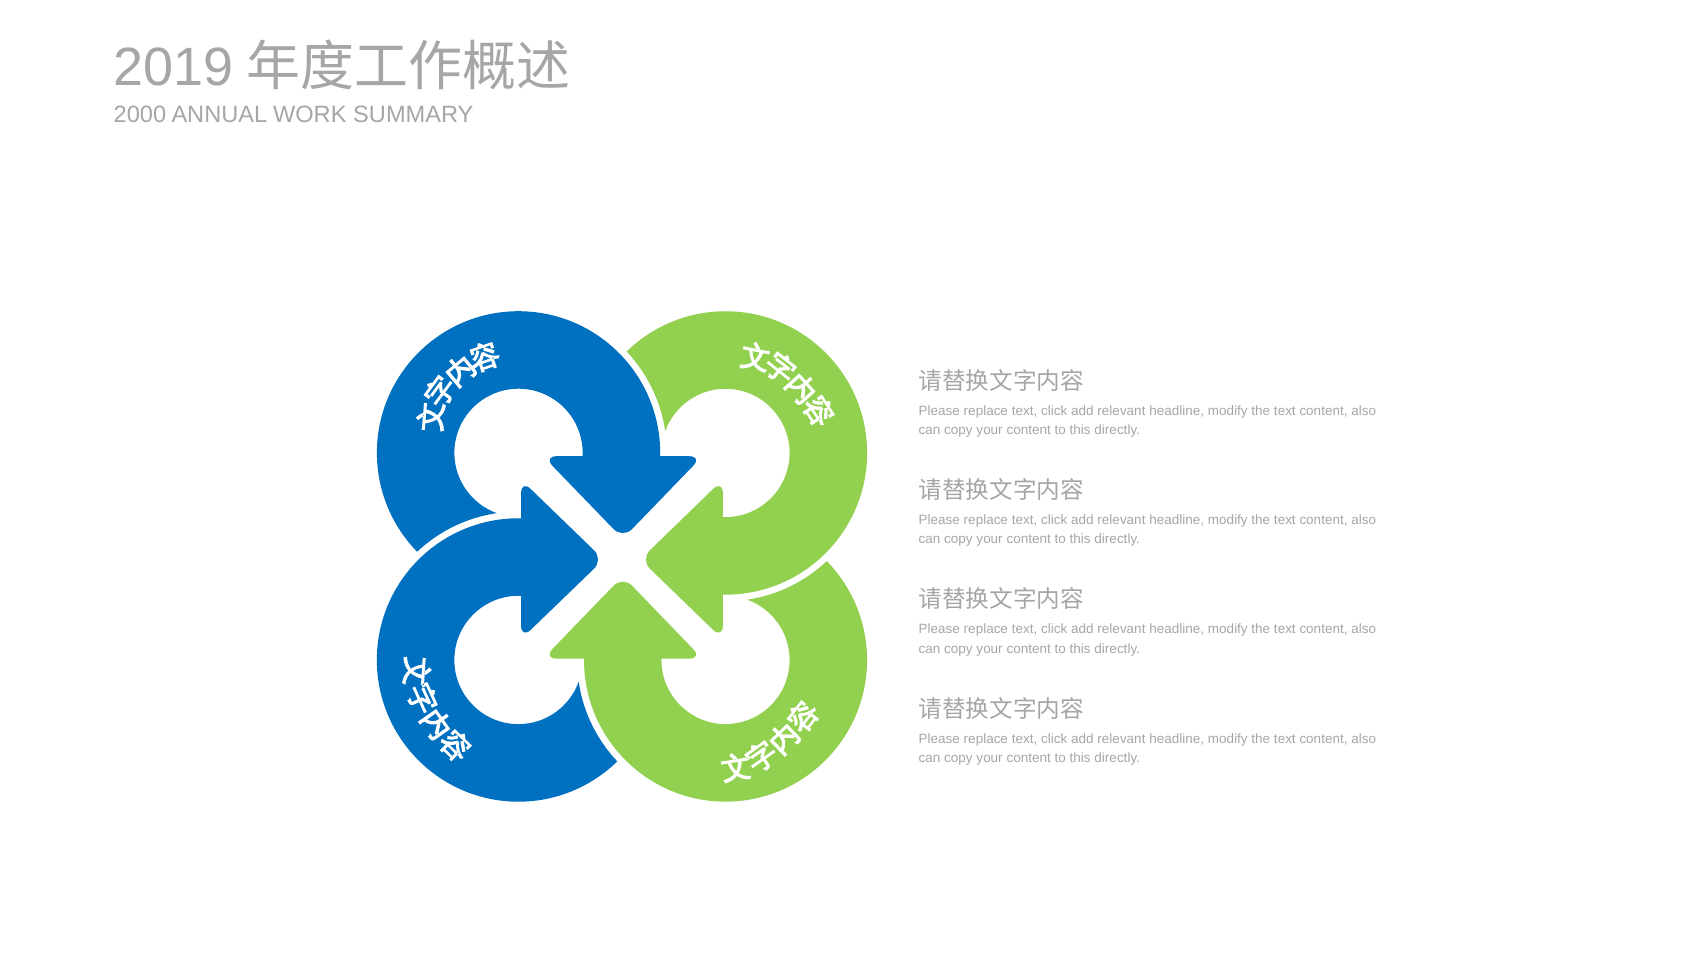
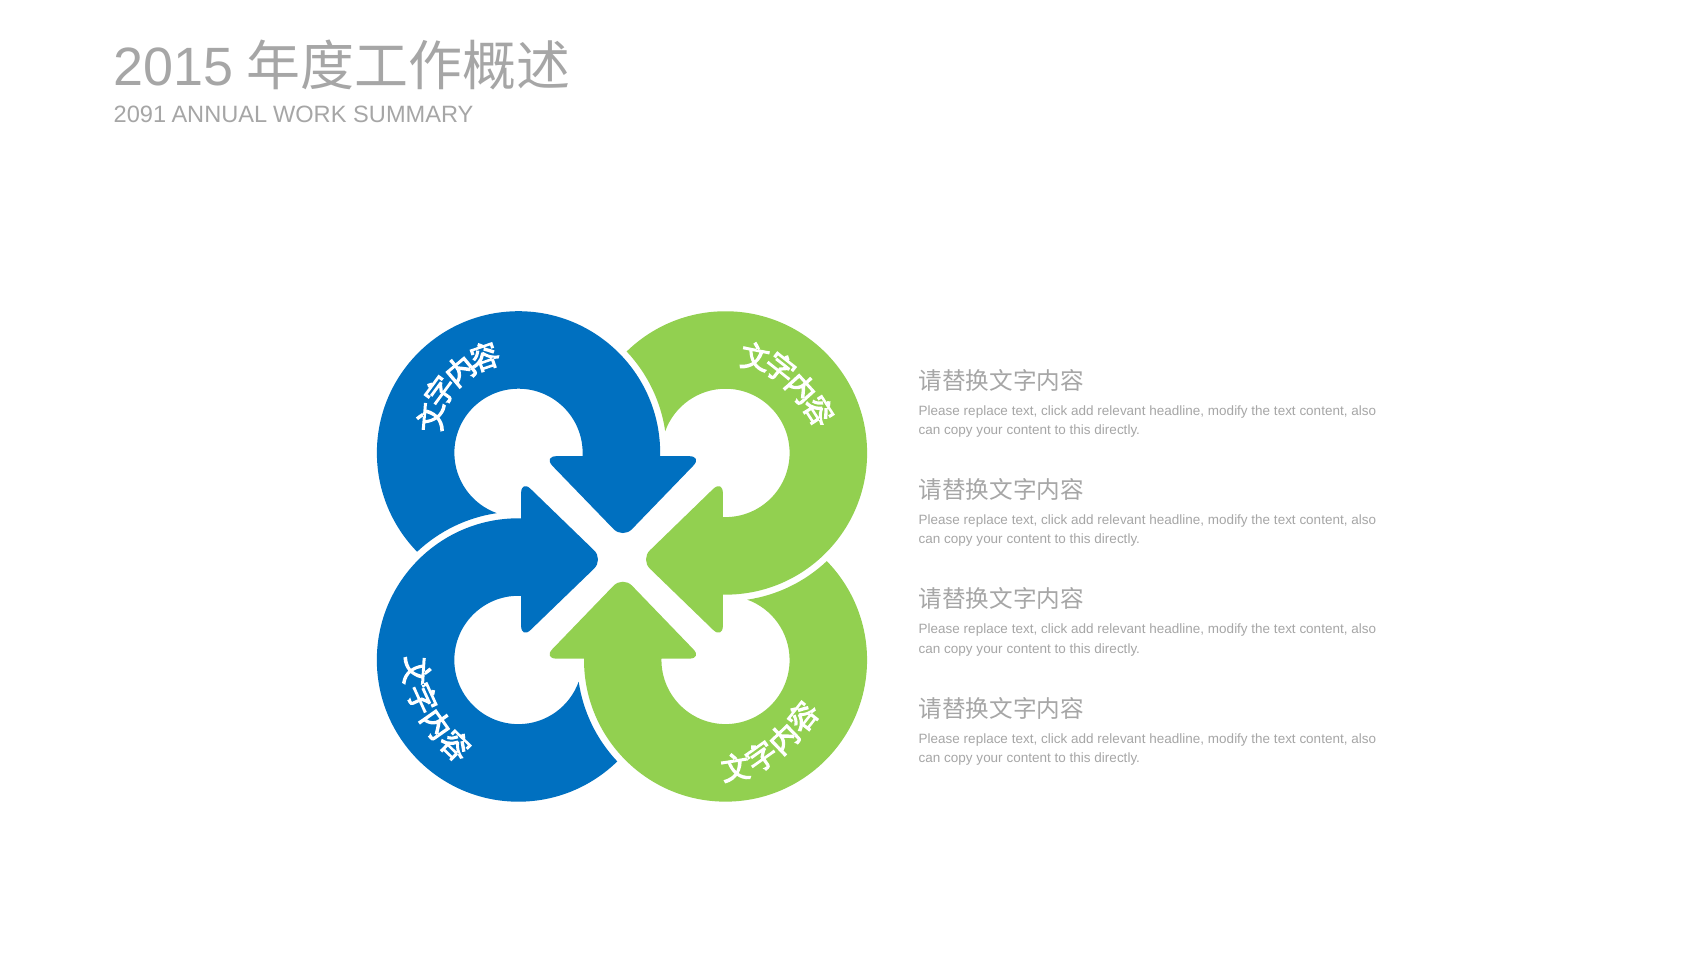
2019: 2019 -> 2015 (174, 67)
2000: 2000 -> 2091 (140, 114)
